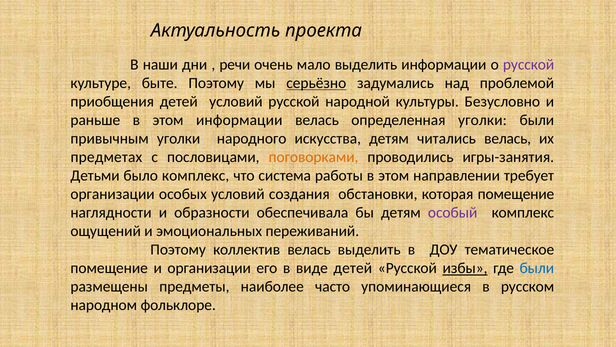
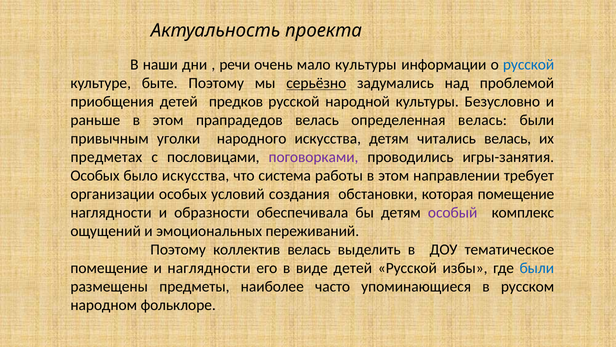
мало выделить: выделить -> культуры (366, 65)
русской colour: purple -> blue (529, 65)
детей условий: условий -> предков (236, 102)
этом информации: информации -> прапрадедов (239, 120)
определенная уголки: уголки -> велась (482, 120)
поговорками colour: orange -> purple (314, 157)
Детьми: Детьми -> Особых (95, 175)
было комплекс: комплекс -> искусства (196, 175)
и организации: организации -> наглядности (209, 268)
избы underline: present -> none (465, 268)
